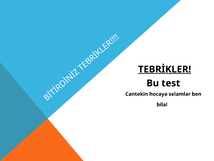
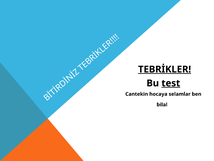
test underline: none -> present (171, 83)
